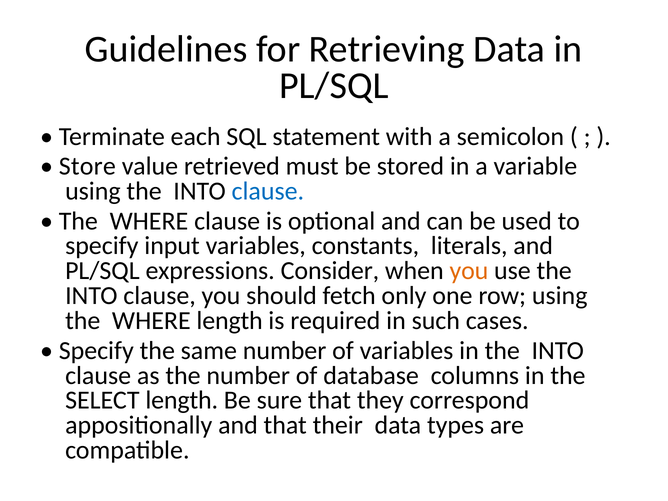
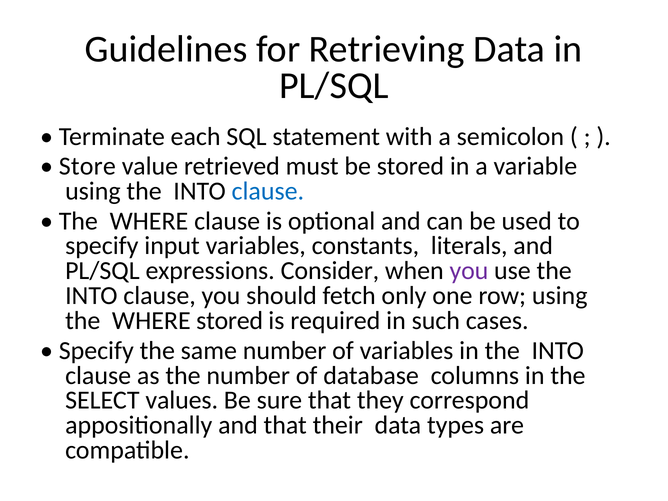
you colour: orange -> purple (469, 271)
WHERE length: length -> stored (230, 321)
SELECT length: length -> values (182, 400)
